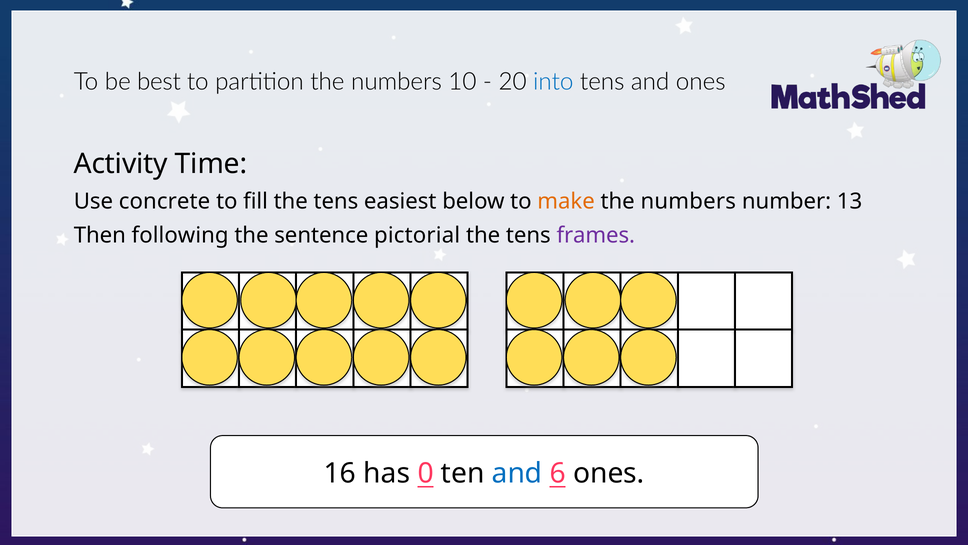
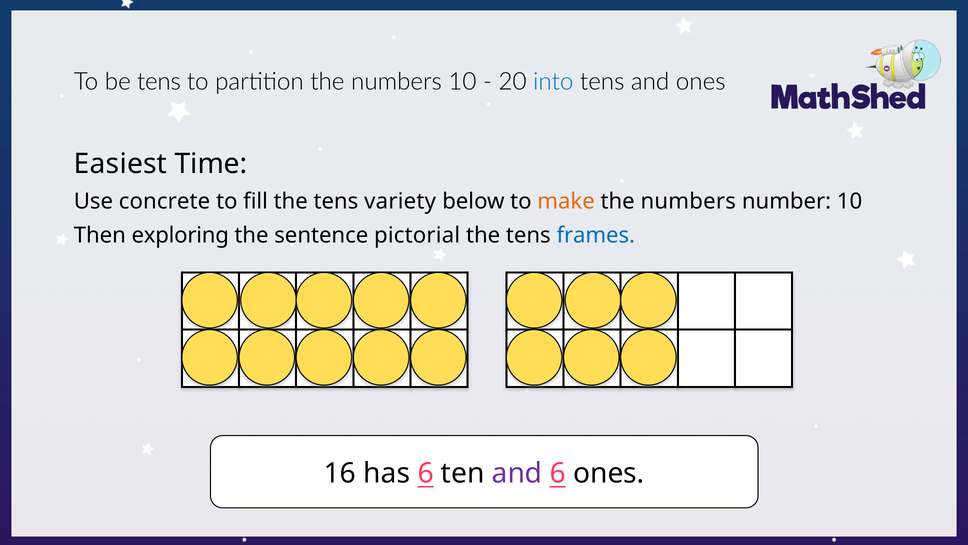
be best: best -> tens (159, 81)
Activity: Activity -> Easiest (120, 164)
easiest: easiest -> variety (400, 201)
number 13: 13 -> 10 (850, 201)
following: following -> exploring (180, 235)
frames colour: purple -> blue (596, 235)
has 0: 0 -> 6 (426, 473)
and colour: blue -> purple (517, 473)
